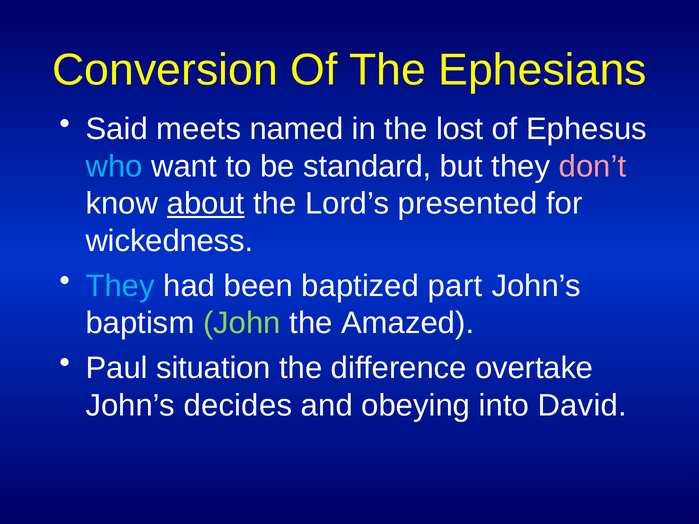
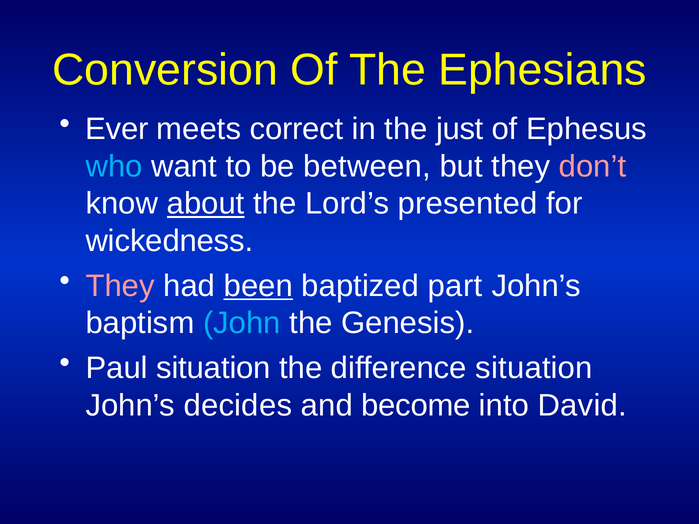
Said: Said -> Ever (117, 129)
named: named -> correct (296, 129)
lost: lost -> just (460, 129)
standard: standard -> between (367, 166)
They colour: light blue -> pink (120, 286)
been underline: none -> present (258, 286)
John colour: light green -> light blue (242, 323)
Amazed: Amazed -> Genesis (408, 323)
difference overtake: overtake -> situation (534, 368)
obeying: obeying -> become (416, 406)
